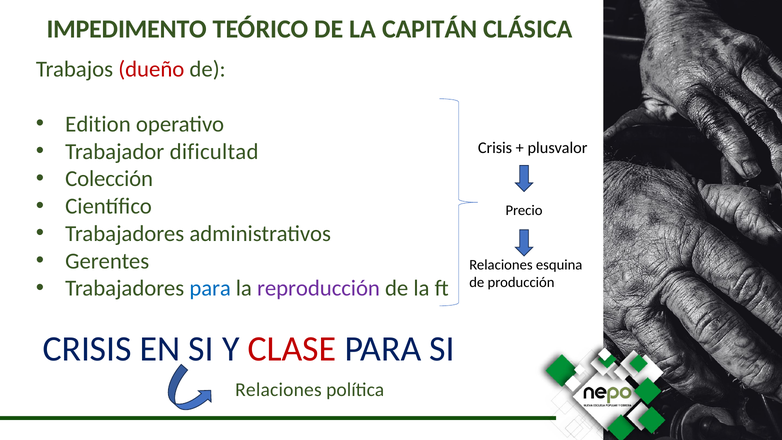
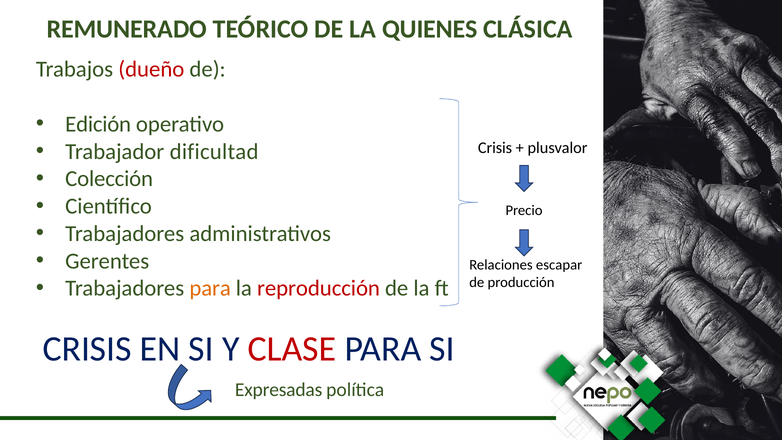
IMPEDIMENTO: IMPEDIMENTO -> REMUNERADO (127, 29)
CAPITÁN: CAPITÁN -> QUIENES (430, 29)
Edition: Edition -> Edición (98, 124)
esquina: esquina -> escapar (559, 265)
para colour: blue -> orange (210, 288)
reproducción colour: purple -> red (319, 288)
Relaciones: Relaciones -> Expresadas (279, 390)
